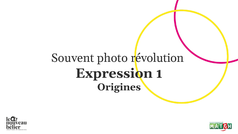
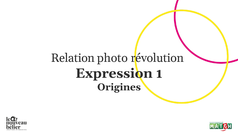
Souvent: Souvent -> Relation (73, 58)
